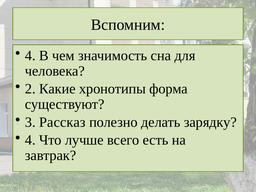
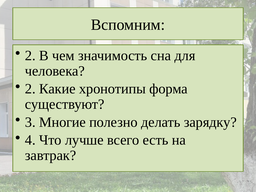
4: 4 -> 2 (30, 56)
Рассказ: Рассказ -> Многие (62, 122)
